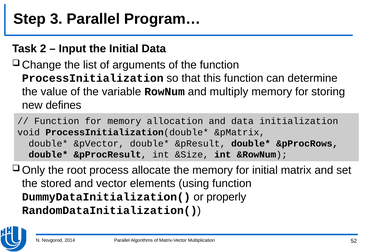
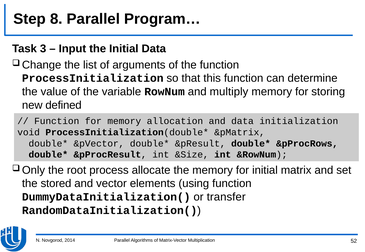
3: 3 -> 8 (56, 19)
2: 2 -> 3 (43, 49)
defines: defines -> defined (64, 105)
properly: properly -> transfer (226, 198)
